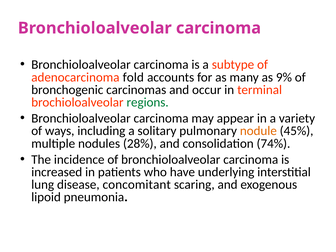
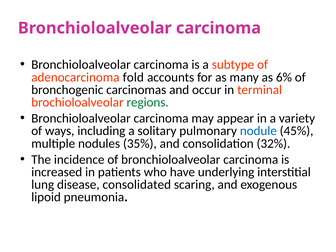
9%: 9% -> 6% (284, 77)
nodule colour: orange -> blue (258, 131)
28%: 28% -> 35% (140, 143)
74%: 74% -> 32% (273, 143)
concomitant: concomitant -> consolidated (137, 185)
